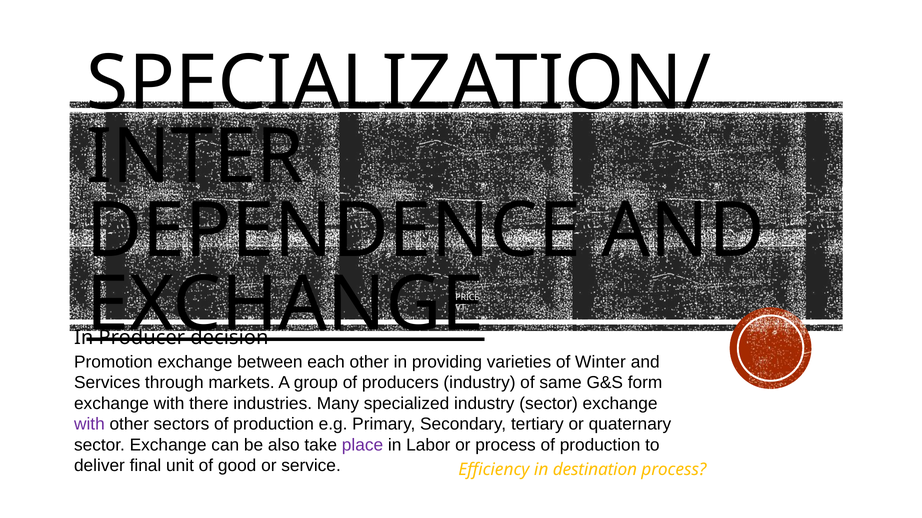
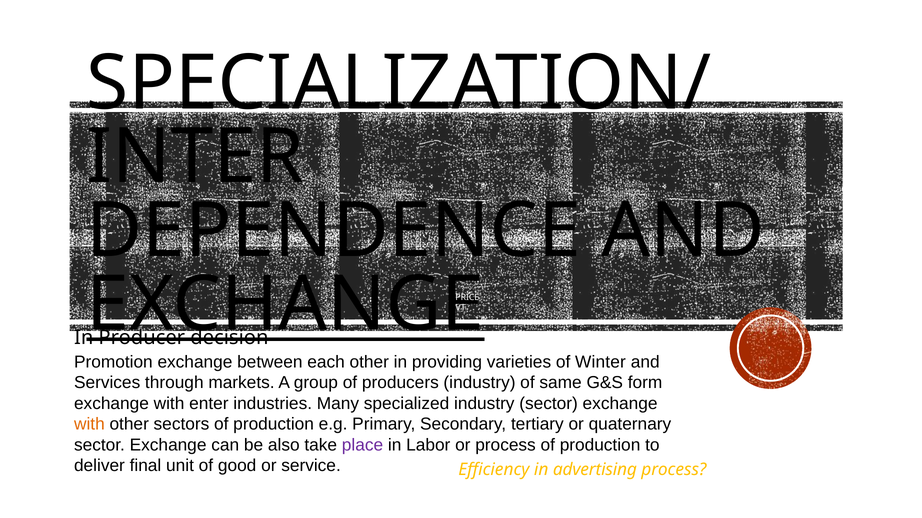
there: there -> enter (209, 404)
with colour: purple -> orange (89, 425)
destination: destination -> advertising (595, 470)
